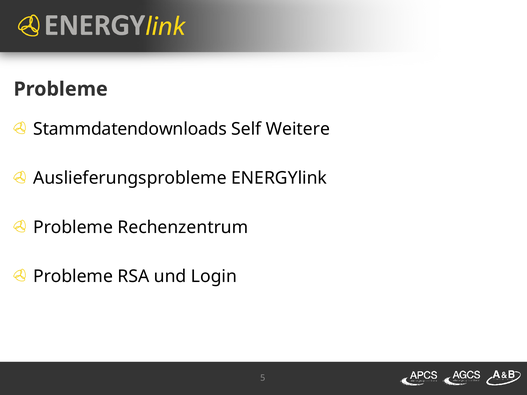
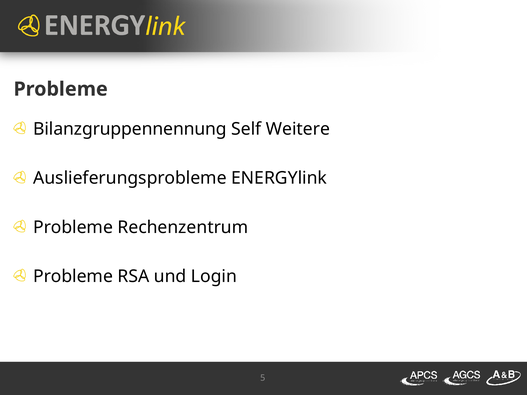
Stammdatendownloads: Stammdatendownloads -> Bilanzgruppennennung (130, 129)
